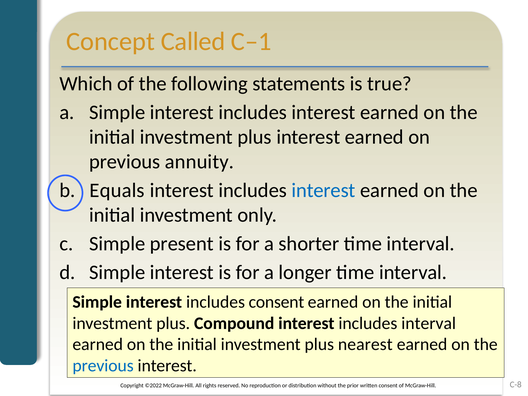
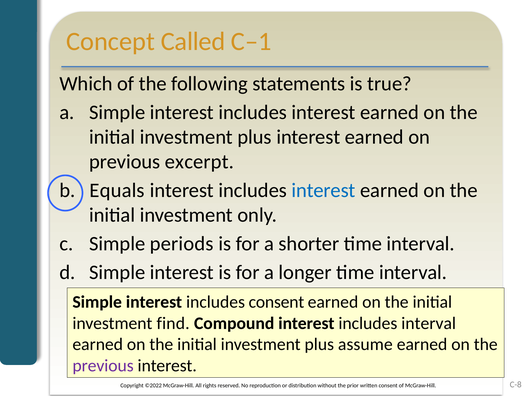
annuity: annuity -> excerpt (199, 162)
present: present -> periods (182, 244)
plus: plus -> find (173, 323)
nearest: nearest -> assume (365, 344)
previous colour: blue -> purple (103, 366)
